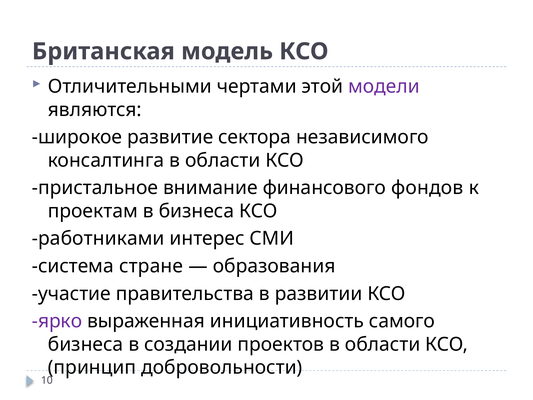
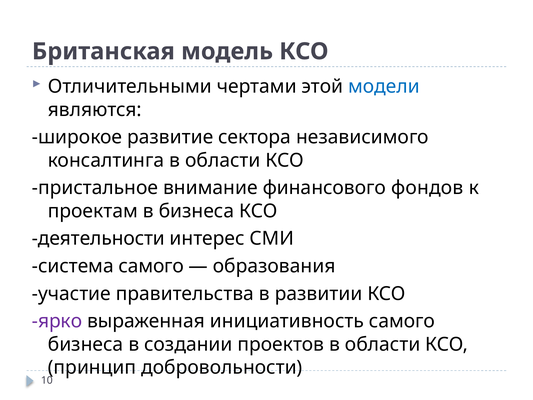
модели colour: purple -> blue (384, 87)
работниками: работниками -> деятельности (98, 238)
система стране: стране -> самого (151, 266)
